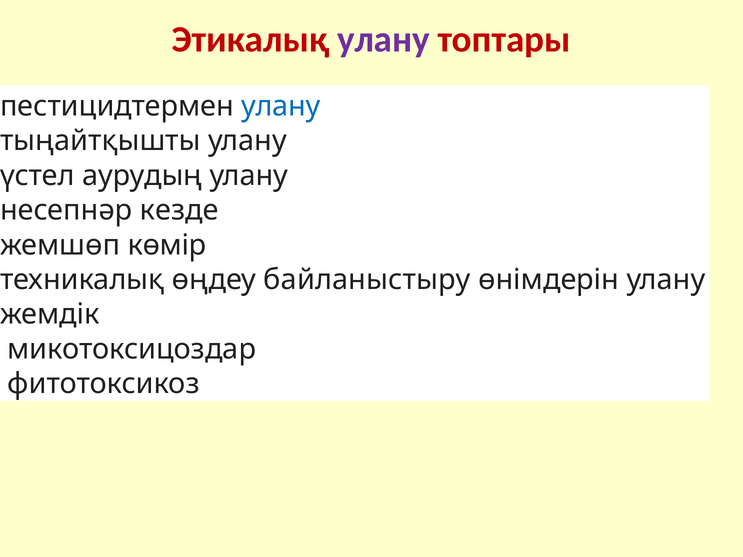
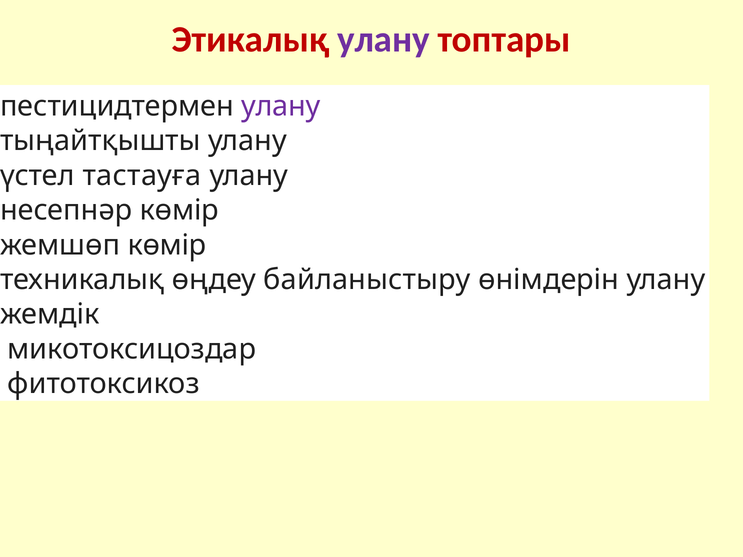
улану colour: blue -> purple (281, 106)
аурудың: аурудың -> тастауға (142, 176)
несепнәр кезде: кезде -> көмір (179, 210)
